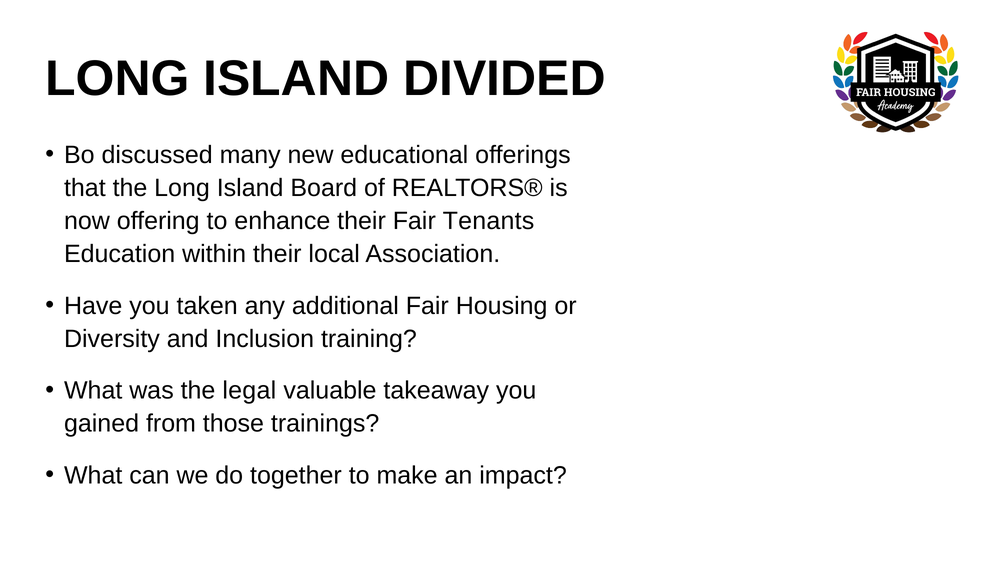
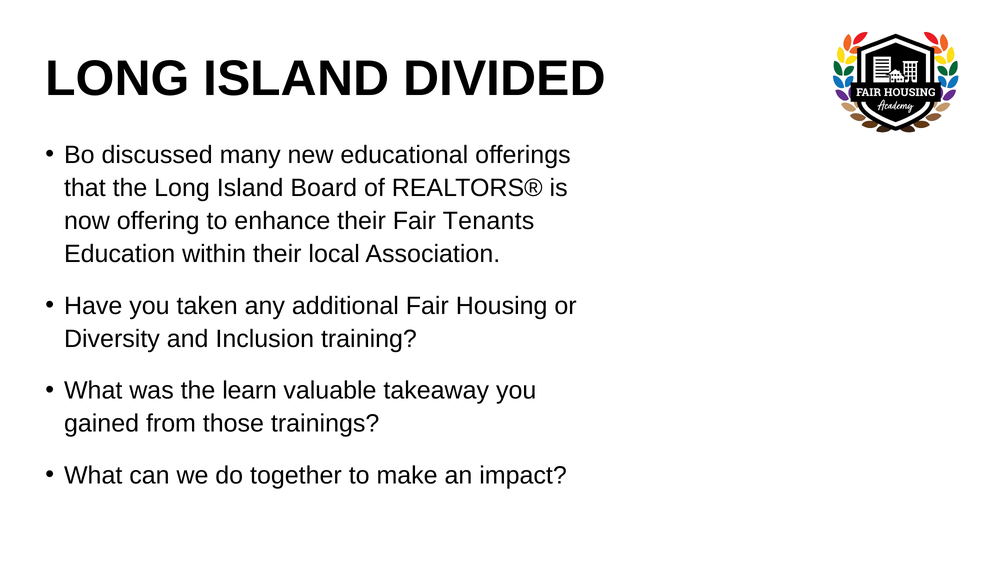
legal: legal -> learn (250, 390)
